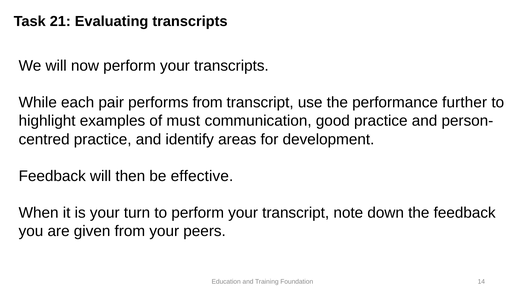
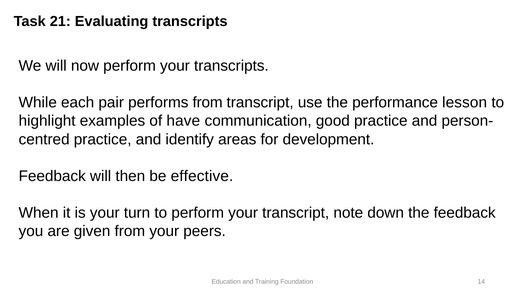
further: further -> lesson (465, 103)
must: must -> have (183, 121)
